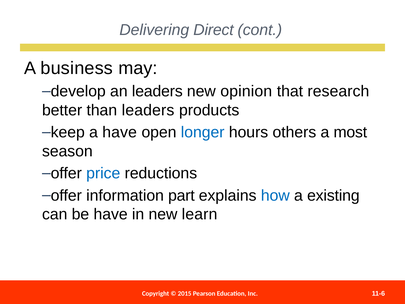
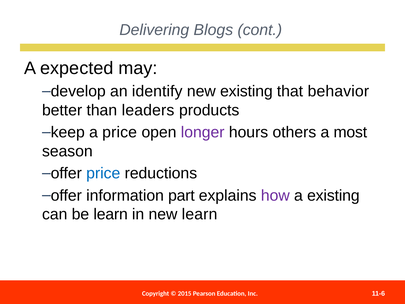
Direct: Direct -> Blogs (213, 30)
business: business -> expected (77, 68)
an leaders: leaders -> identify (157, 91)
new opinion: opinion -> existing (246, 91)
research: research -> behavior (338, 91)
a have: have -> price (120, 132)
longer colour: blue -> purple (203, 132)
how colour: blue -> purple (275, 195)
be have: have -> learn (111, 214)
